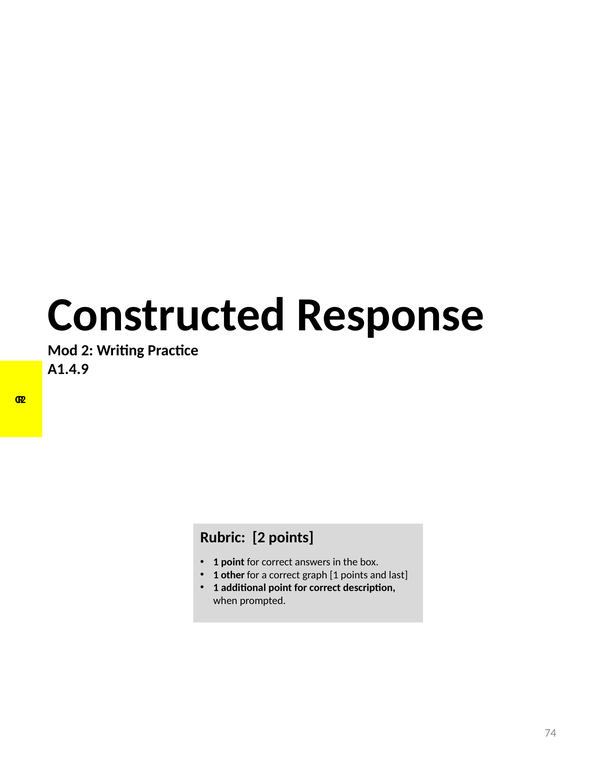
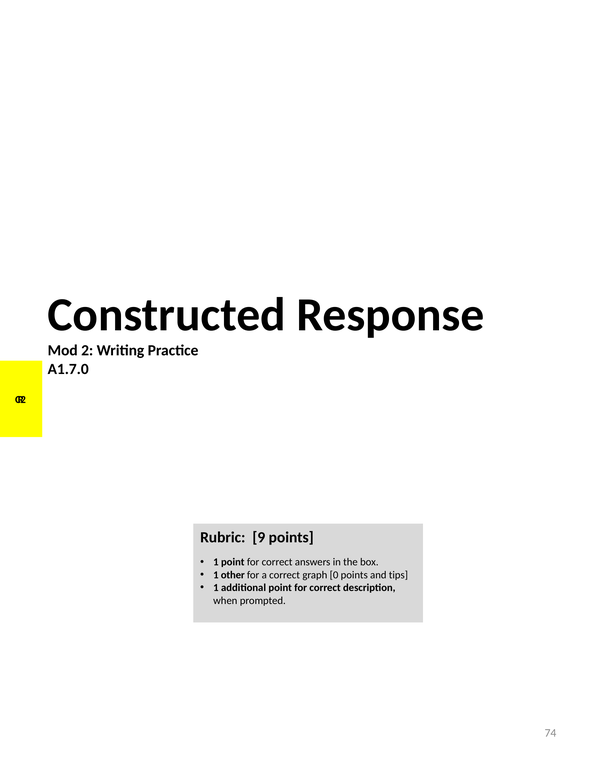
A1.4.9: A1.4.9 -> A1.7.0 (68, 369)
Rubric 2: 2 -> 9 (259, 537)
graph 1: 1 -> 0 (334, 574)
last: last -> tips (398, 574)
